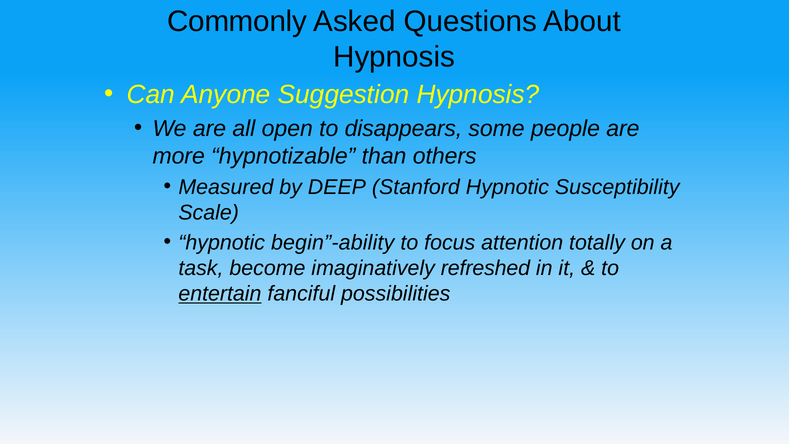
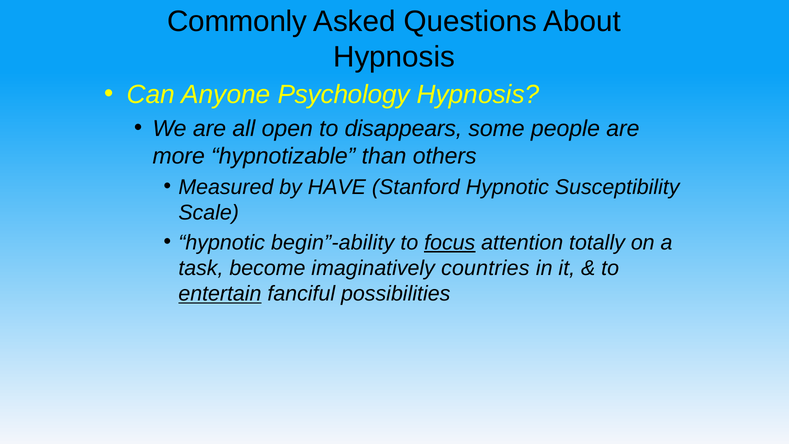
Suggestion: Suggestion -> Psychology (344, 94)
DEEP: DEEP -> HAVE (337, 187)
focus underline: none -> present (450, 242)
refreshed: refreshed -> countries (485, 268)
